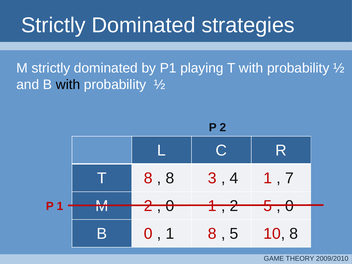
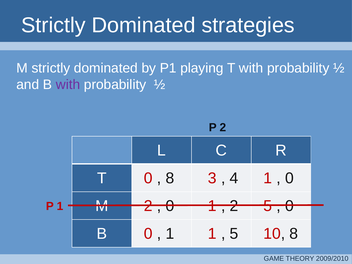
with colour: black -> purple (68, 85)
T 8: 8 -> 0 (148, 178)
7: 7 -> 0 (289, 178)
1 8: 8 -> 1 (212, 234)
